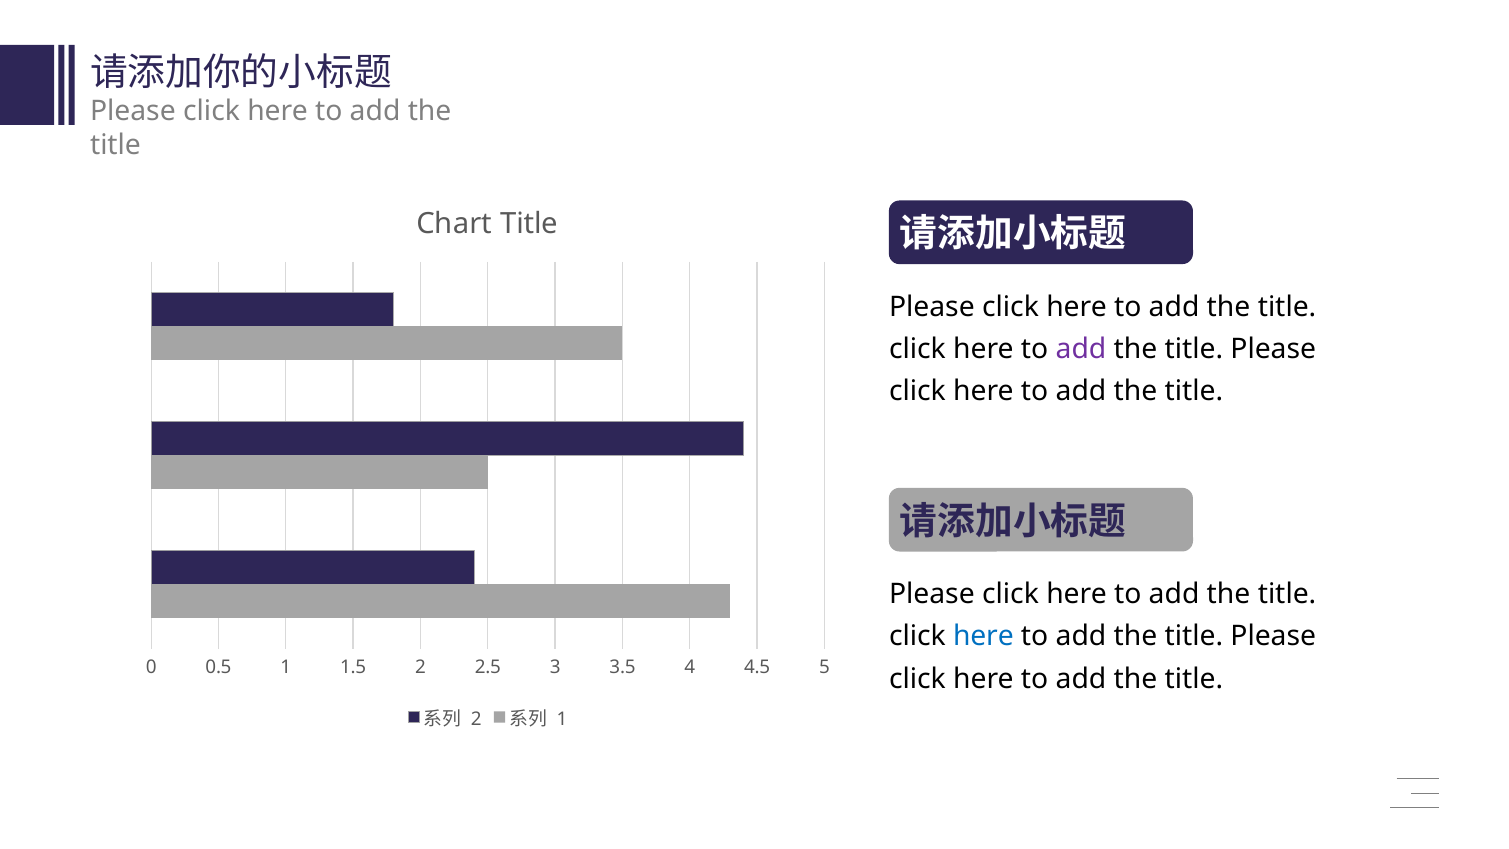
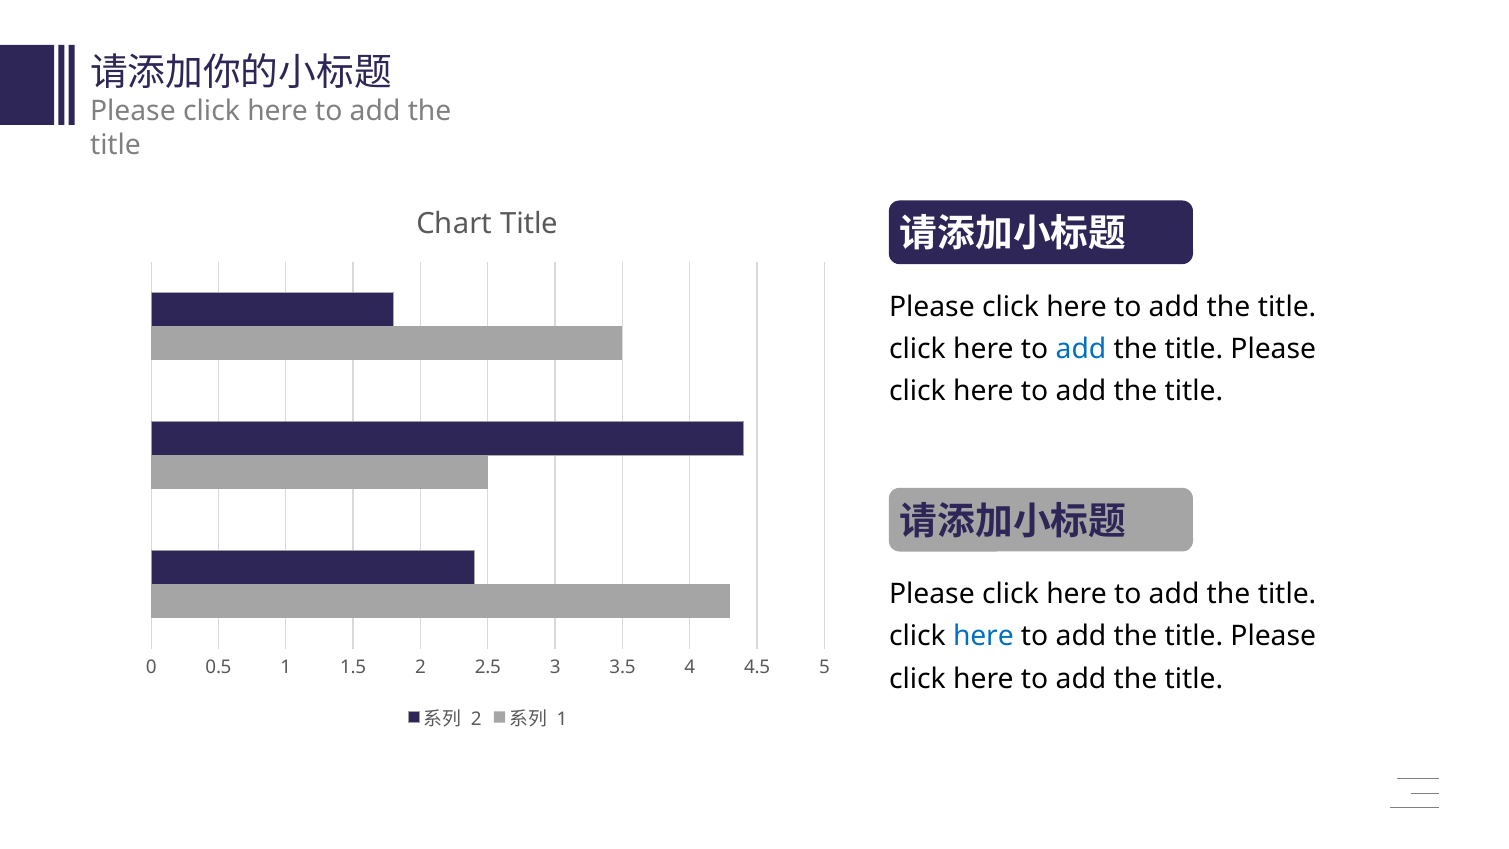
add colour: purple -> blue (1081, 349)
